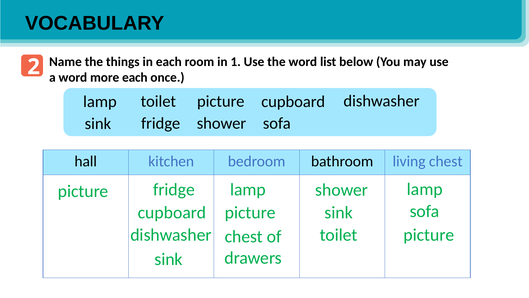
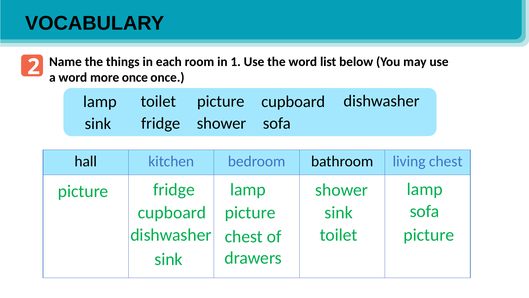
more each: each -> once (135, 77)
